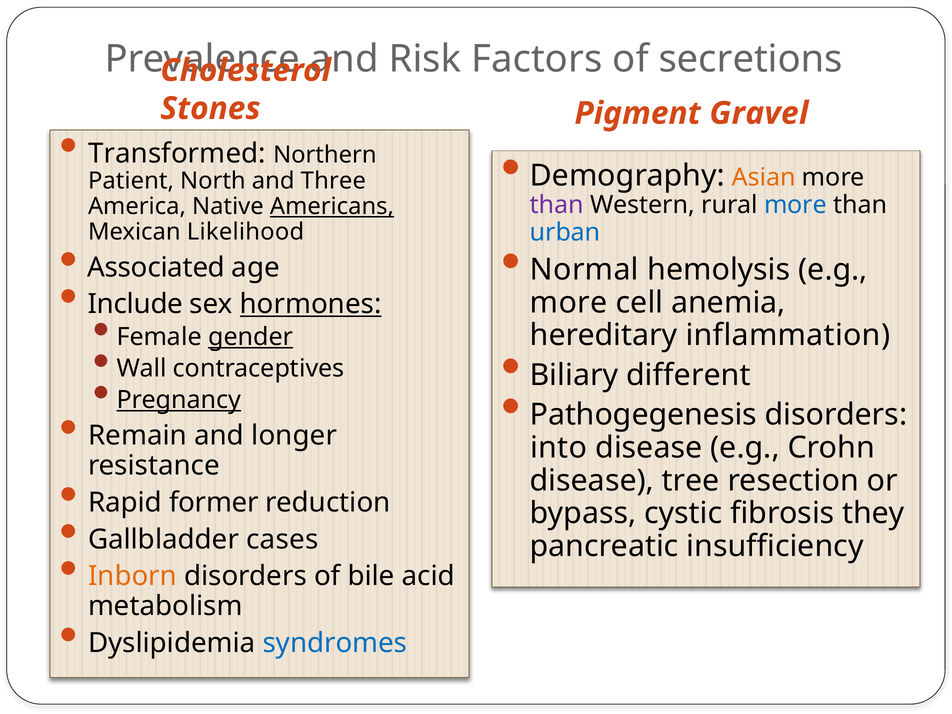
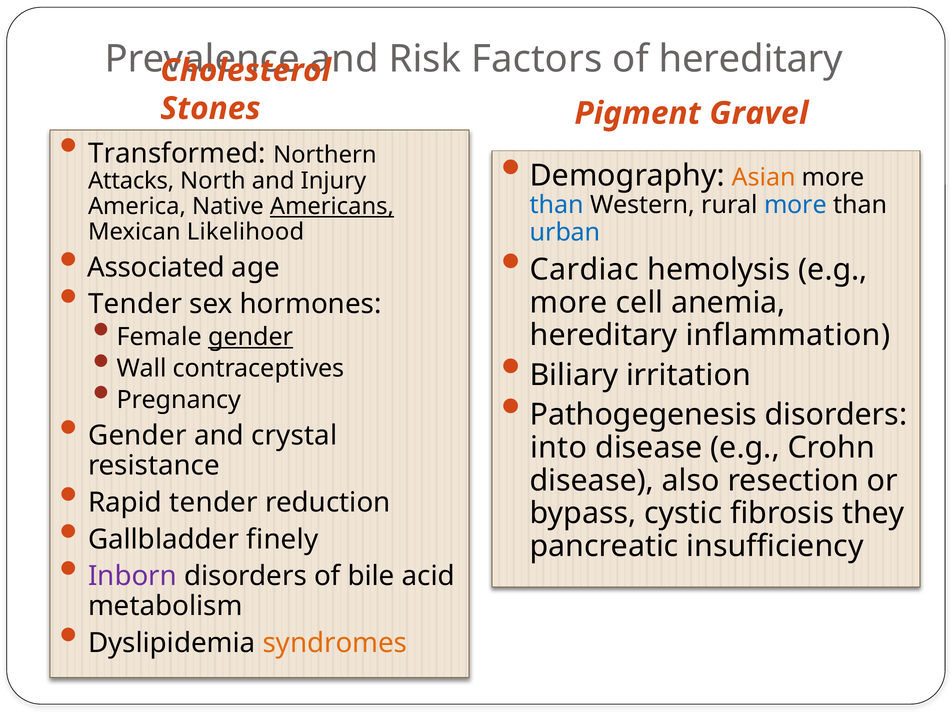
of secretions: secretions -> hereditary (751, 59)
Patient: Patient -> Attacks (131, 181)
Three: Three -> Injury (333, 181)
than colour: purple -> blue (557, 205)
Normal: Normal -> Cardiac (584, 270)
Include: Include -> Tender (135, 304)
hormones underline: present -> none (311, 304)
different: different -> irritation (688, 375)
Pregnancy underline: present -> none (179, 400)
Remain: Remain -> Gender (137, 436)
longer: longer -> crystal (294, 436)
tree: tree -> also (691, 481)
Rapid former: former -> tender (214, 503)
cases: cases -> finely (282, 539)
Inborn colour: orange -> purple (133, 576)
syndromes colour: blue -> orange (335, 643)
